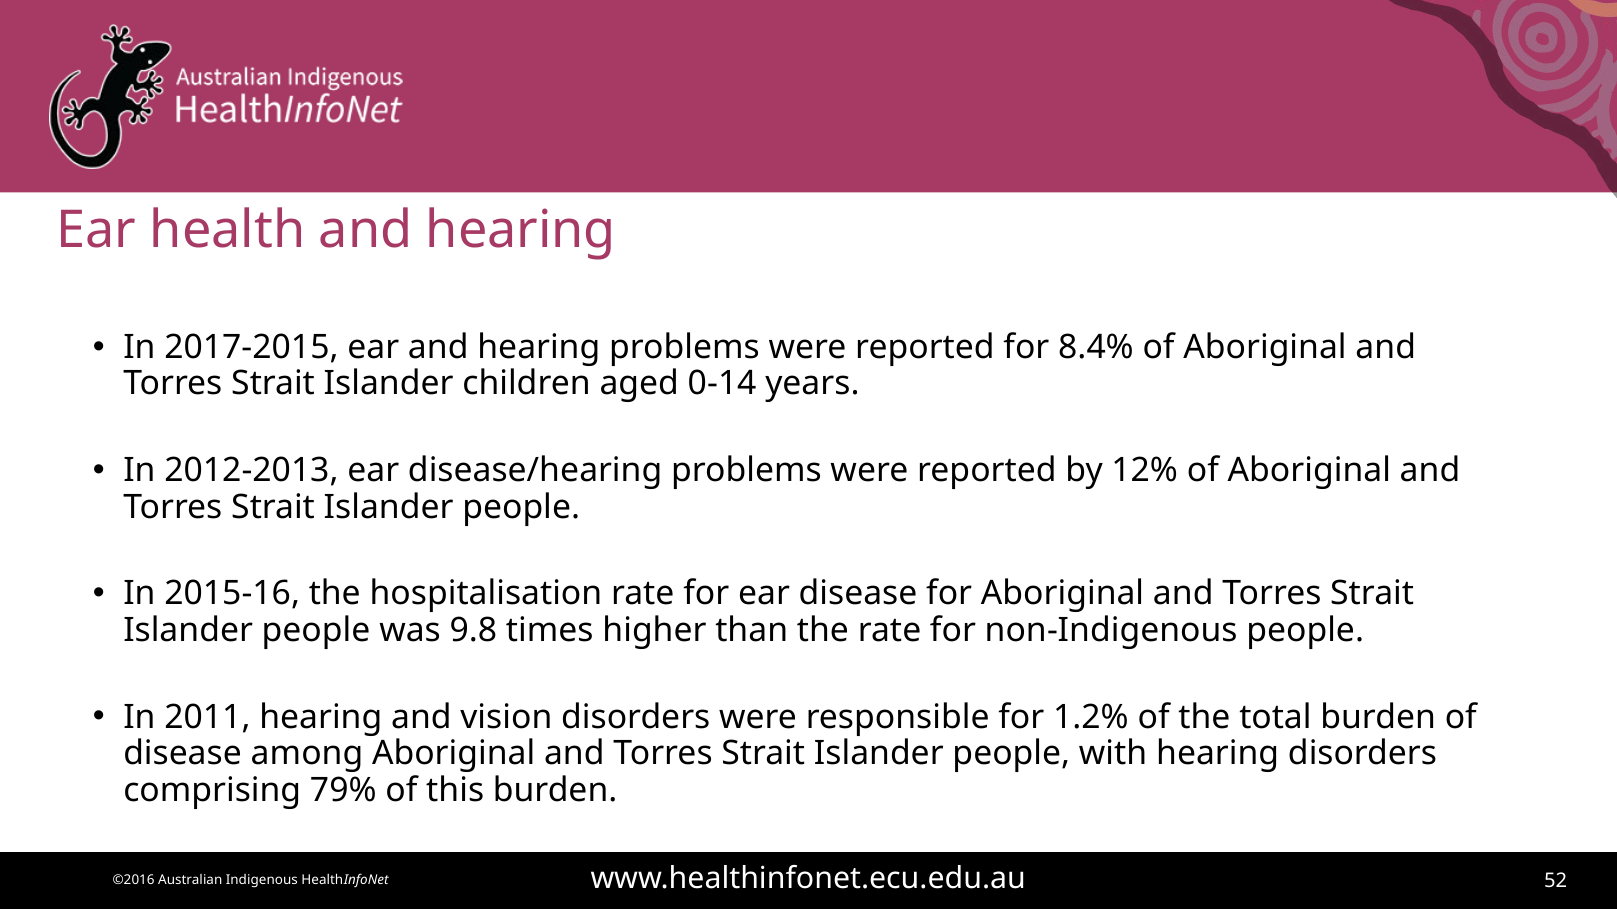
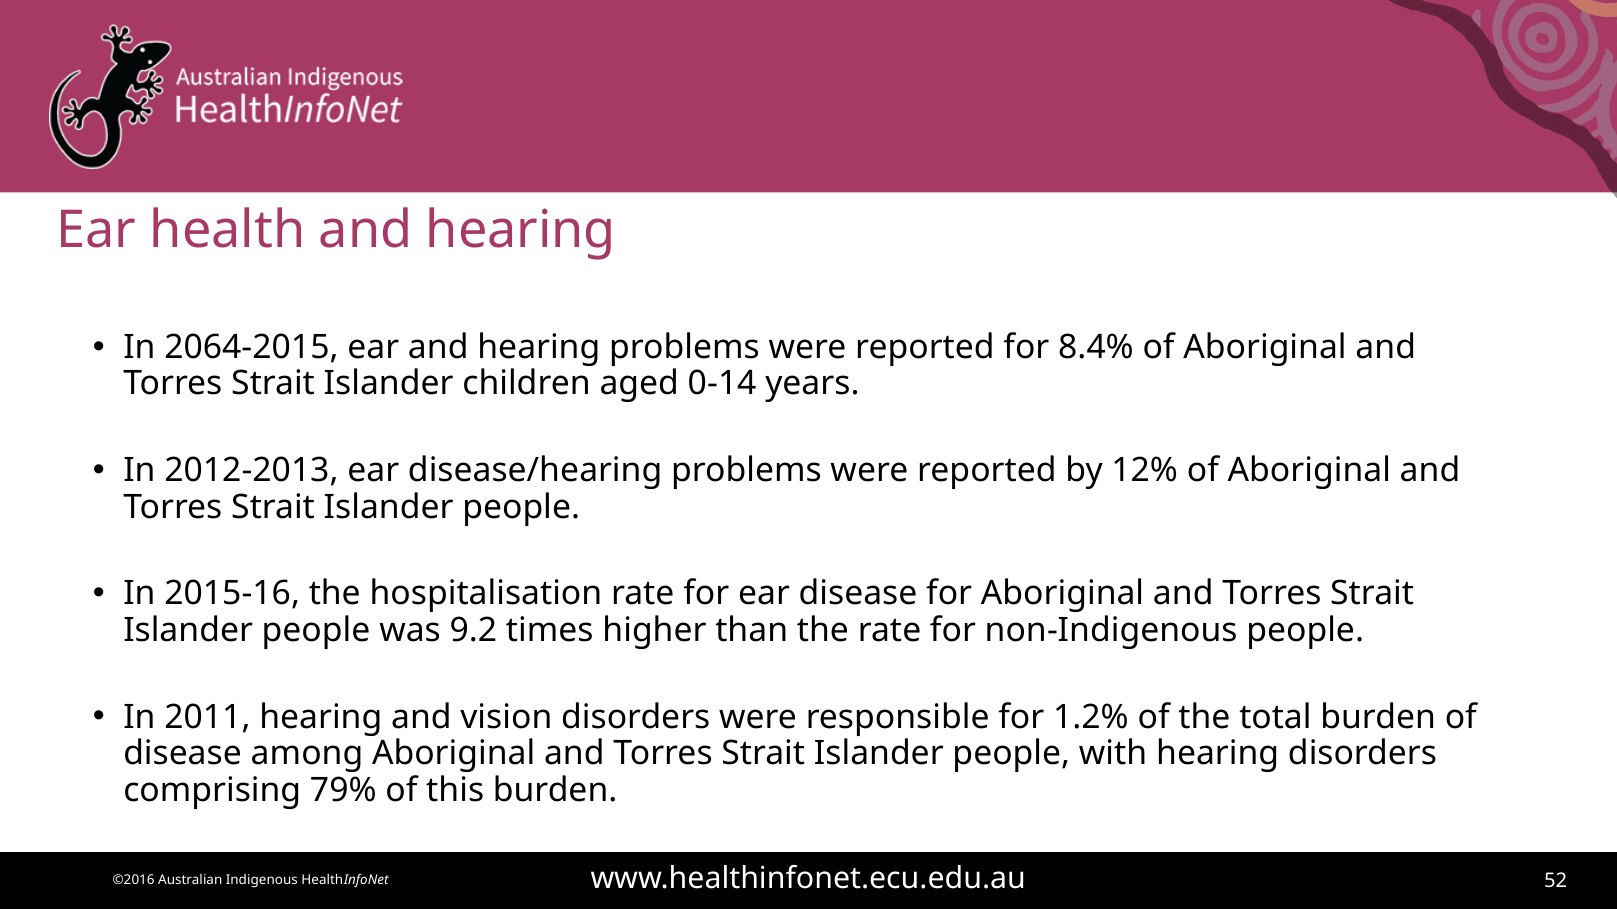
2017-2015: 2017-2015 -> 2064-2015 (251, 347)
9.8: 9.8 -> 9.2 (473, 631)
